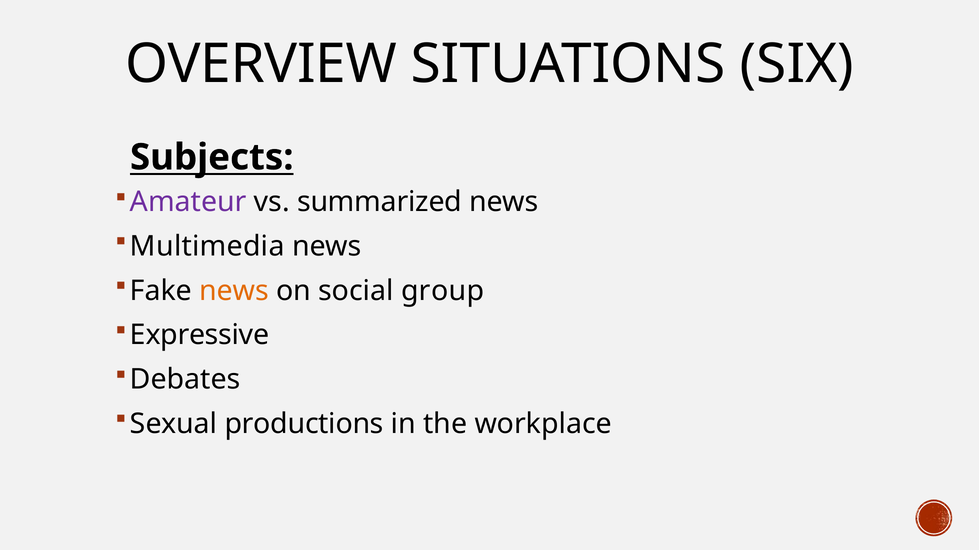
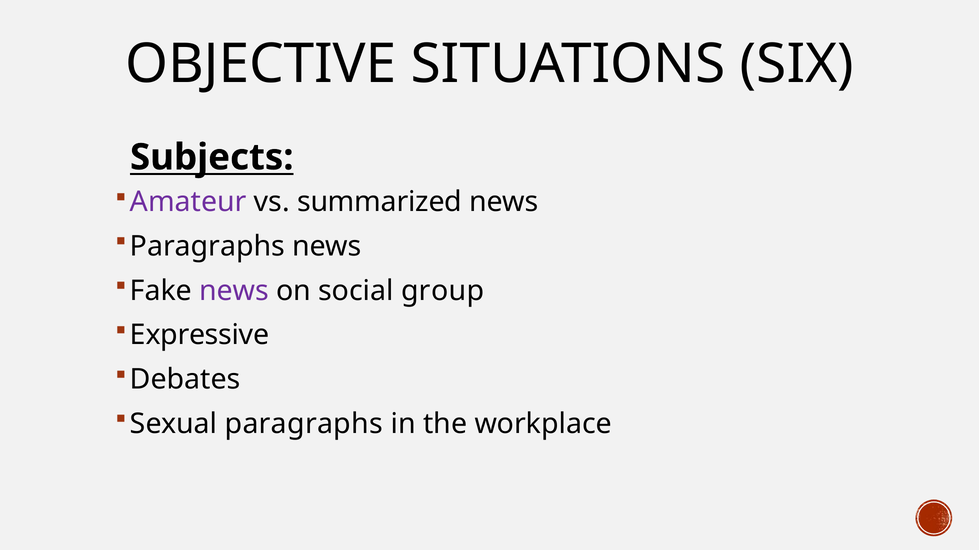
OVERVIEW: OVERVIEW -> OBJECTIVE (261, 64)
Multimedia: Multimedia -> Paragraphs (207, 247)
news colour: orange -> purple (234, 291)
Sexual productions: productions -> paragraphs (304, 424)
